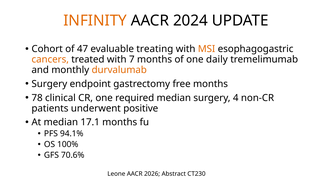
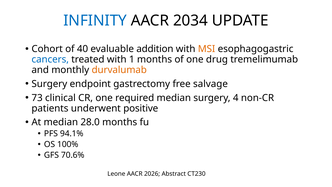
INFINITY colour: orange -> blue (95, 21)
2024: 2024 -> 2034 (190, 21)
47: 47 -> 40 (83, 49)
treating: treating -> addition (155, 49)
cancers colour: orange -> blue (50, 59)
7: 7 -> 1 (132, 59)
daily: daily -> drug (217, 59)
free months: months -> salvage (210, 84)
78: 78 -> 73 (37, 98)
17.1: 17.1 -> 28.0 (90, 122)
